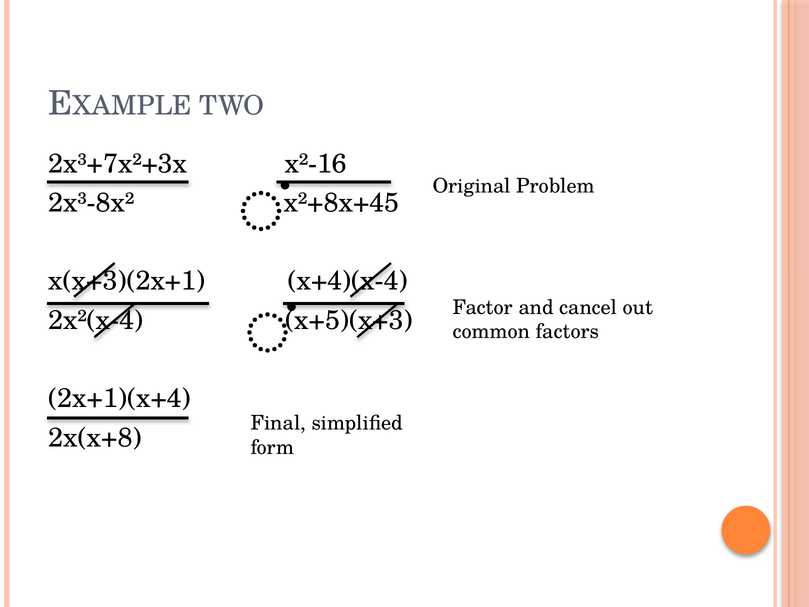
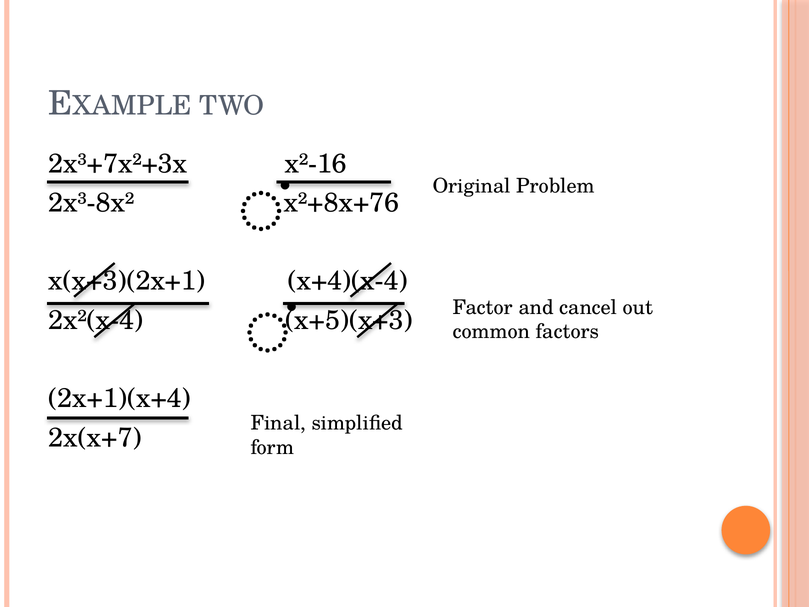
x²+8x+45: x²+8x+45 -> x²+8x+76 (342, 203)
2x(x+8: 2x(x+8 -> 2x(x+7 (95, 437)
